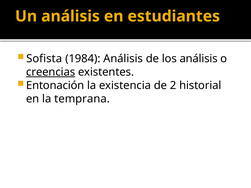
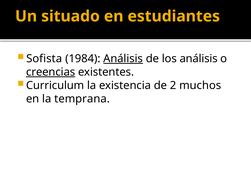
Un análisis: análisis -> situado (71, 16)
Análisis underline: none -> present (123, 59)
Entonación: Entonación -> Curriculum (55, 85)
historial: historial -> muchos (200, 85)
